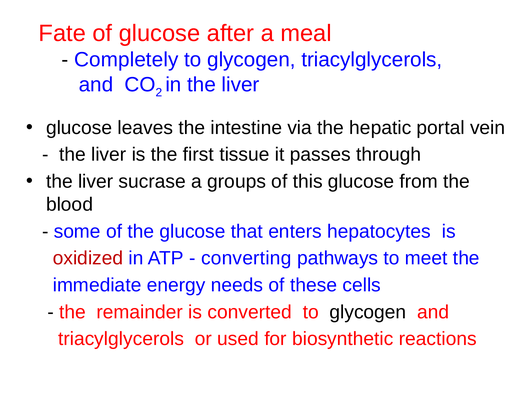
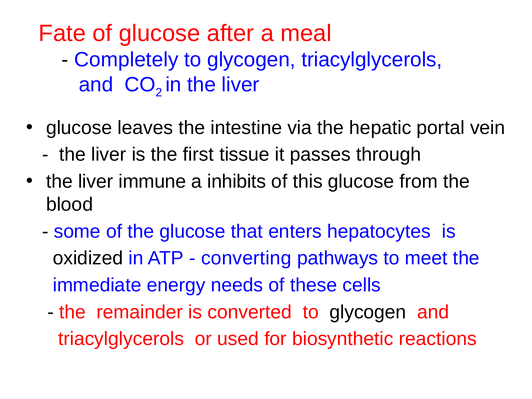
sucrase: sucrase -> immune (152, 181)
groups: groups -> inhibits (237, 181)
oxidized colour: red -> black (88, 258)
